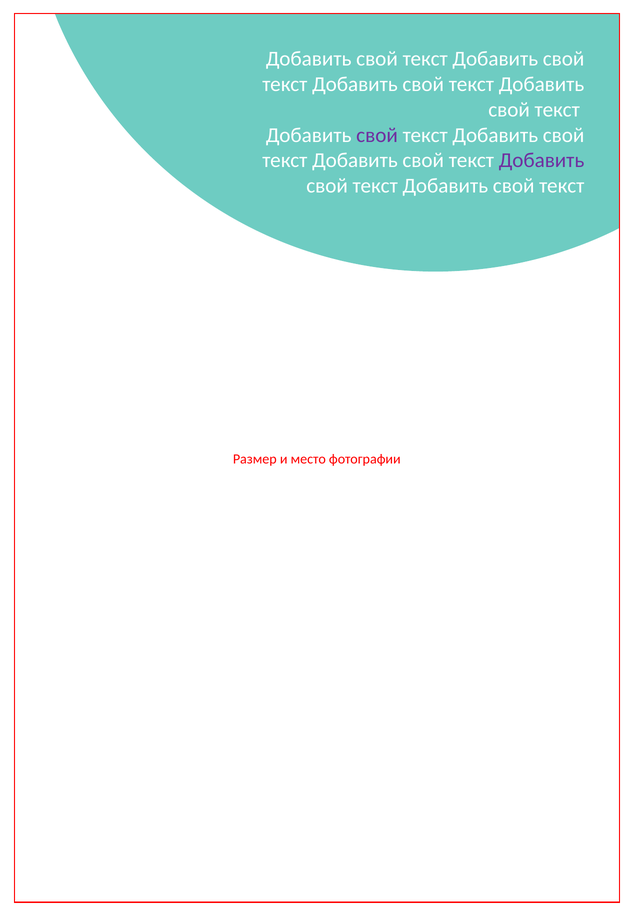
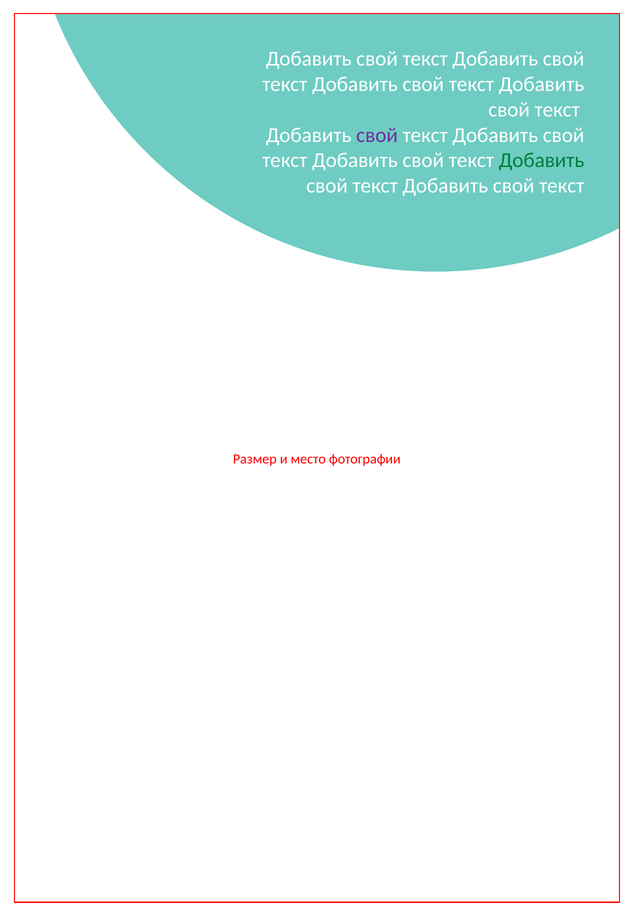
Добавить colour: purple -> green (542, 160)
